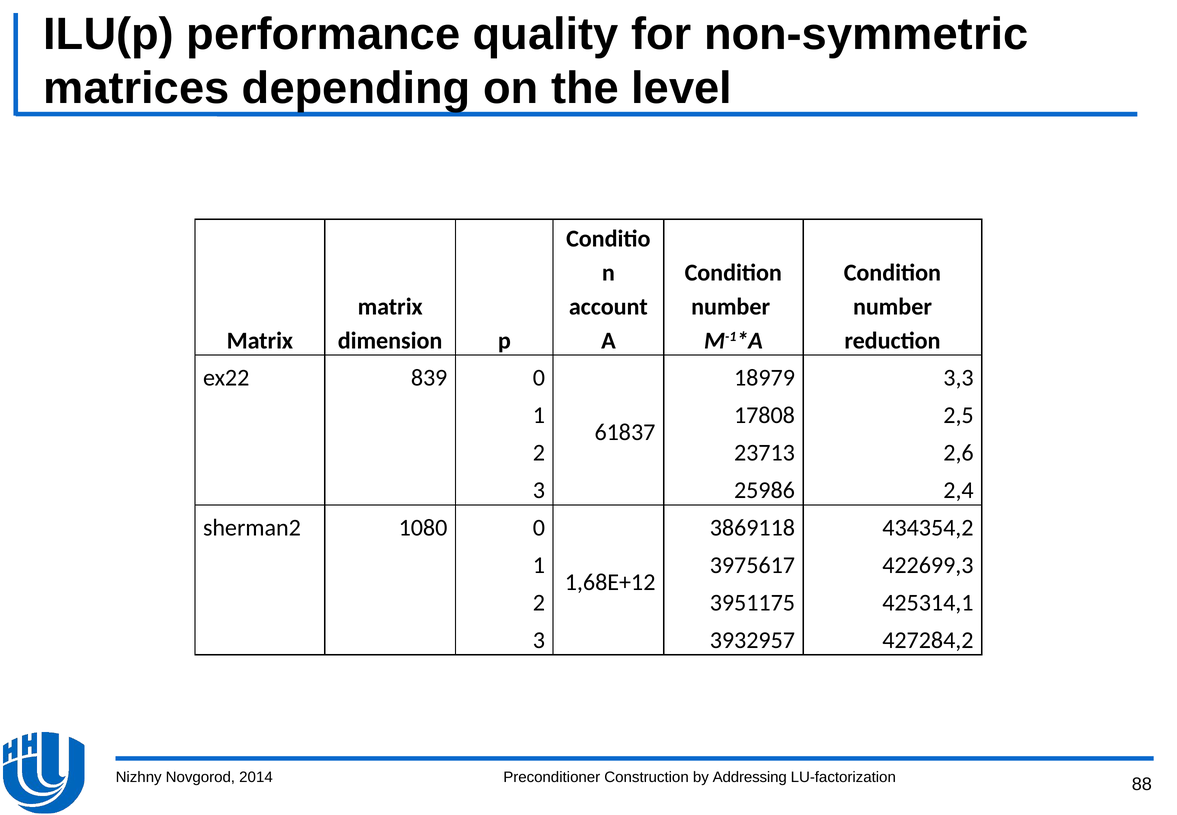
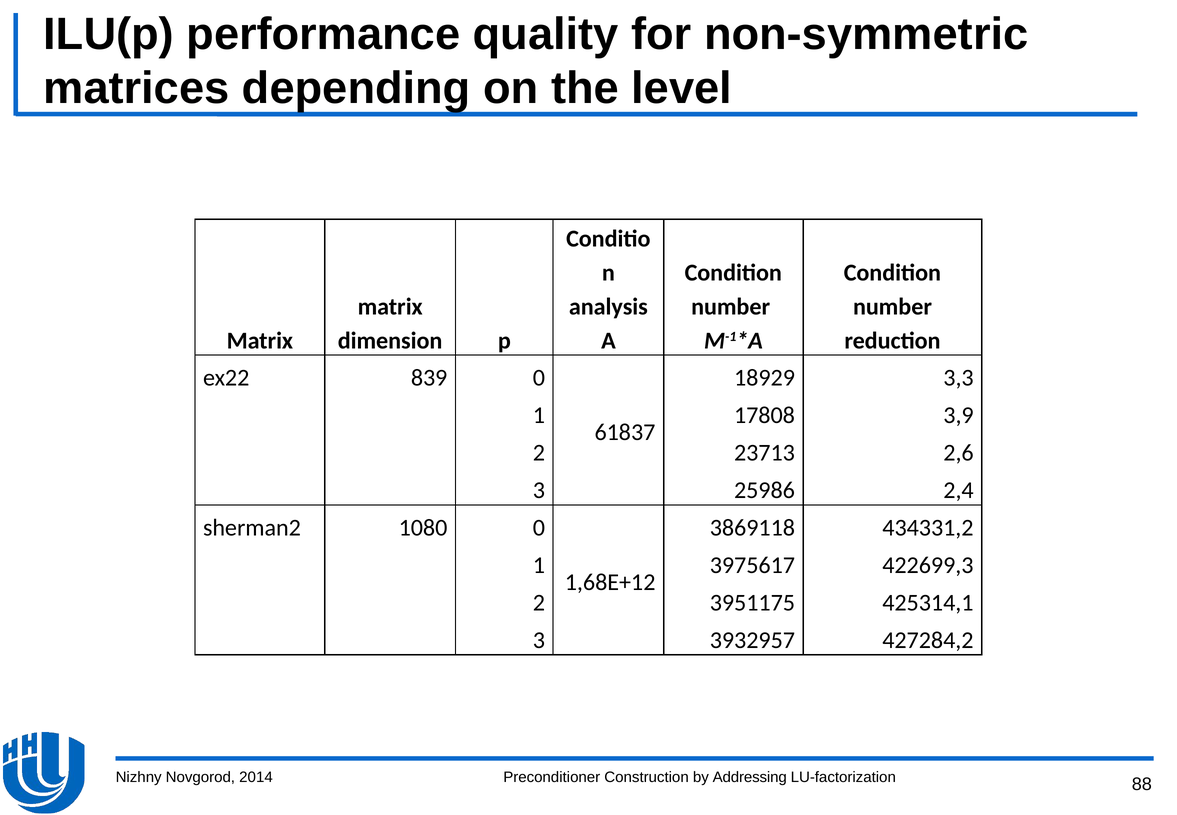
account: account -> analysis (608, 307)
18979: 18979 -> 18929 (765, 378)
2,5: 2,5 -> 3,9 (959, 415)
434354,2: 434354,2 -> 434331,2 (928, 528)
